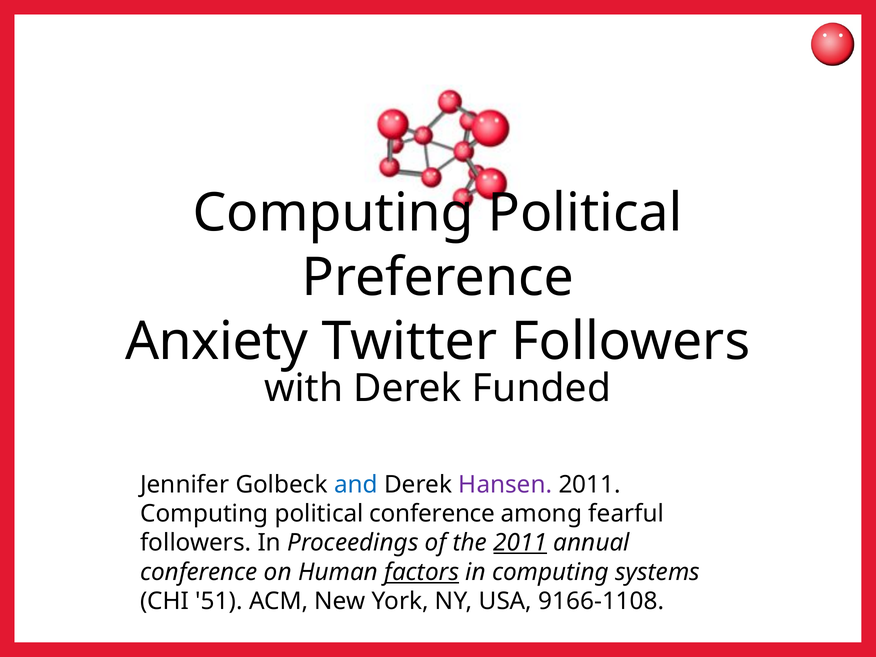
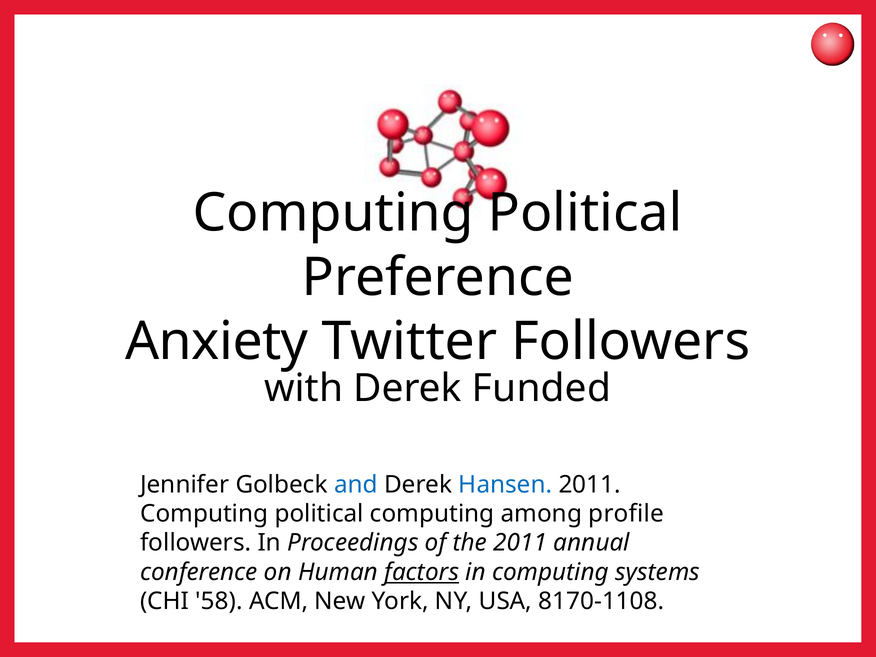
Hansen colour: purple -> blue (505, 485)
political conference: conference -> computing (432, 514)
fearful: fearful -> profile (626, 514)
2011 underline: present -> none (520, 543)
51: 51 -> 58 (219, 601)
9166-1108: 9166-1108 -> 8170-1108 (601, 601)
